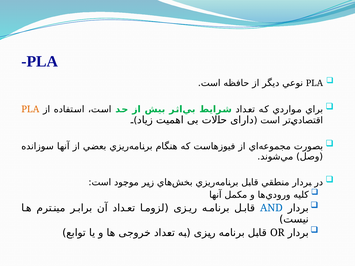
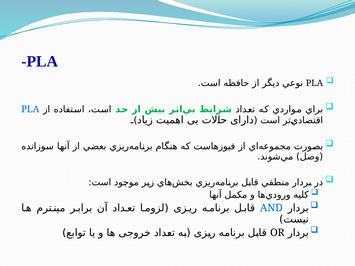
PLA colour: orange -> blue (30, 109)
